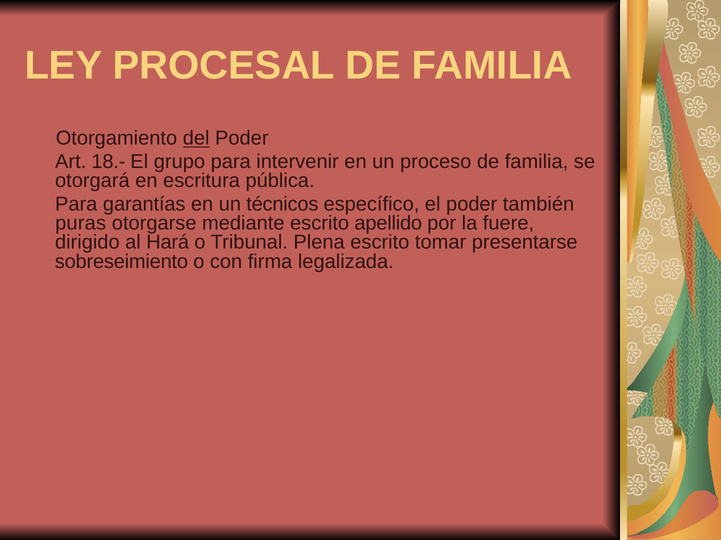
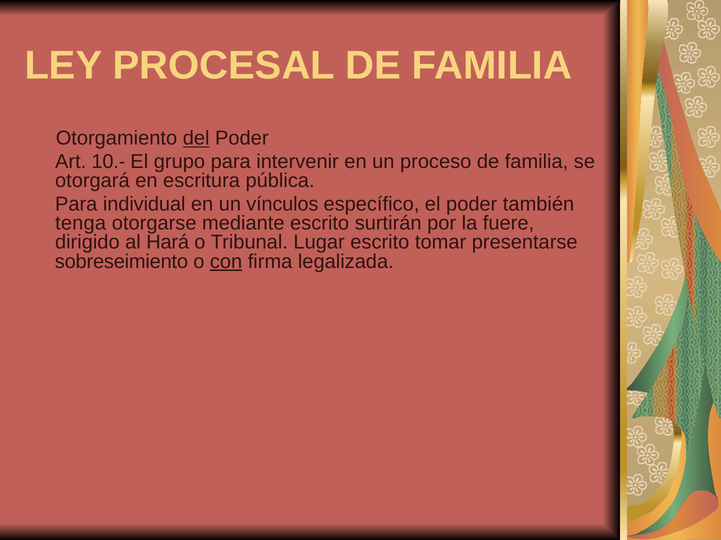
18.-: 18.- -> 10.- (108, 162)
garantías: garantías -> individual (144, 204)
técnicos: técnicos -> vínculos (282, 204)
puras: puras -> tenga (81, 223)
apellido: apellido -> surtirán (388, 223)
Plena: Plena -> Lugar (319, 243)
con underline: none -> present (226, 262)
